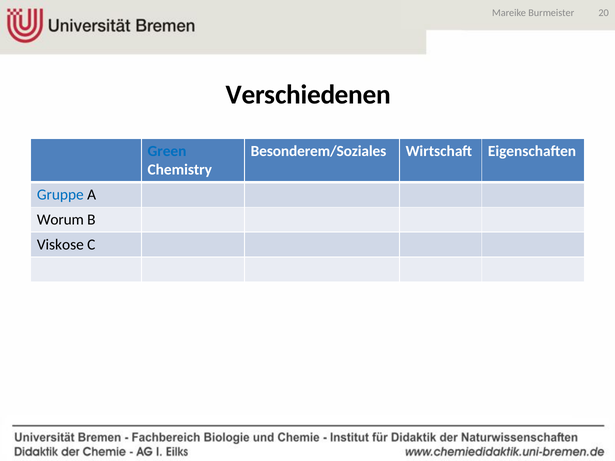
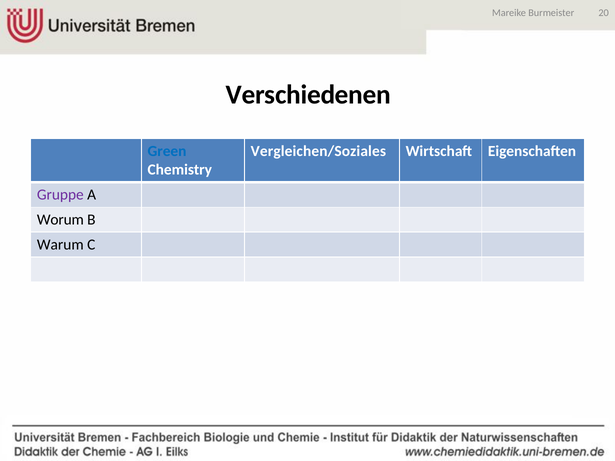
Besonderem/Soziales: Besonderem/Soziales -> Vergleichen/Soziales (318, 151)
Gruppe colour: blue -> purple (60, 195)
Viskose: Viskose -> Warum (60, 245)
